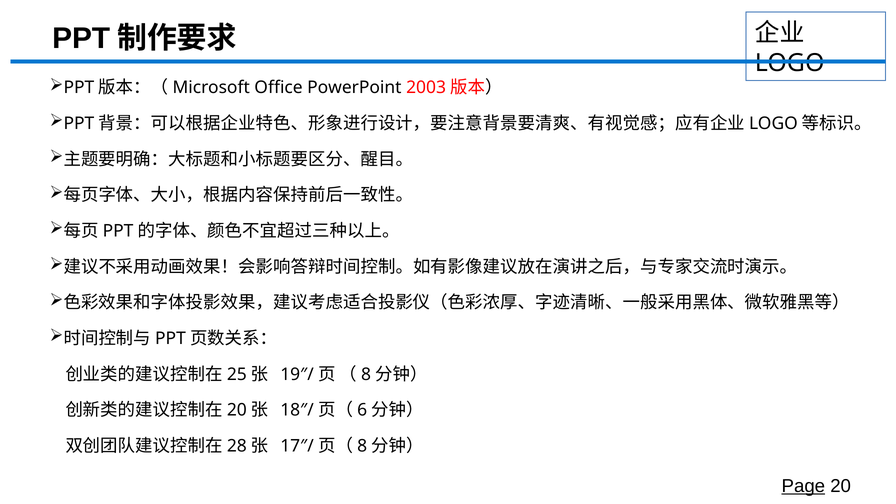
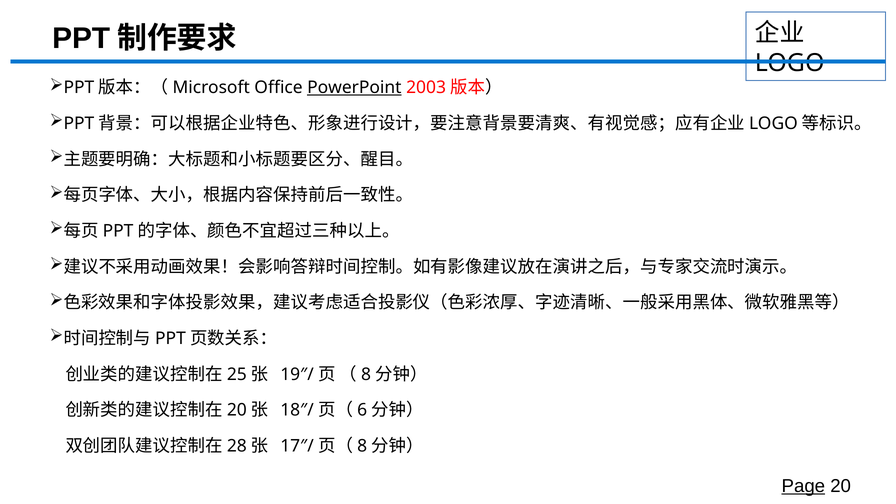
PowerPoint underline: none -> present (354, 88)
